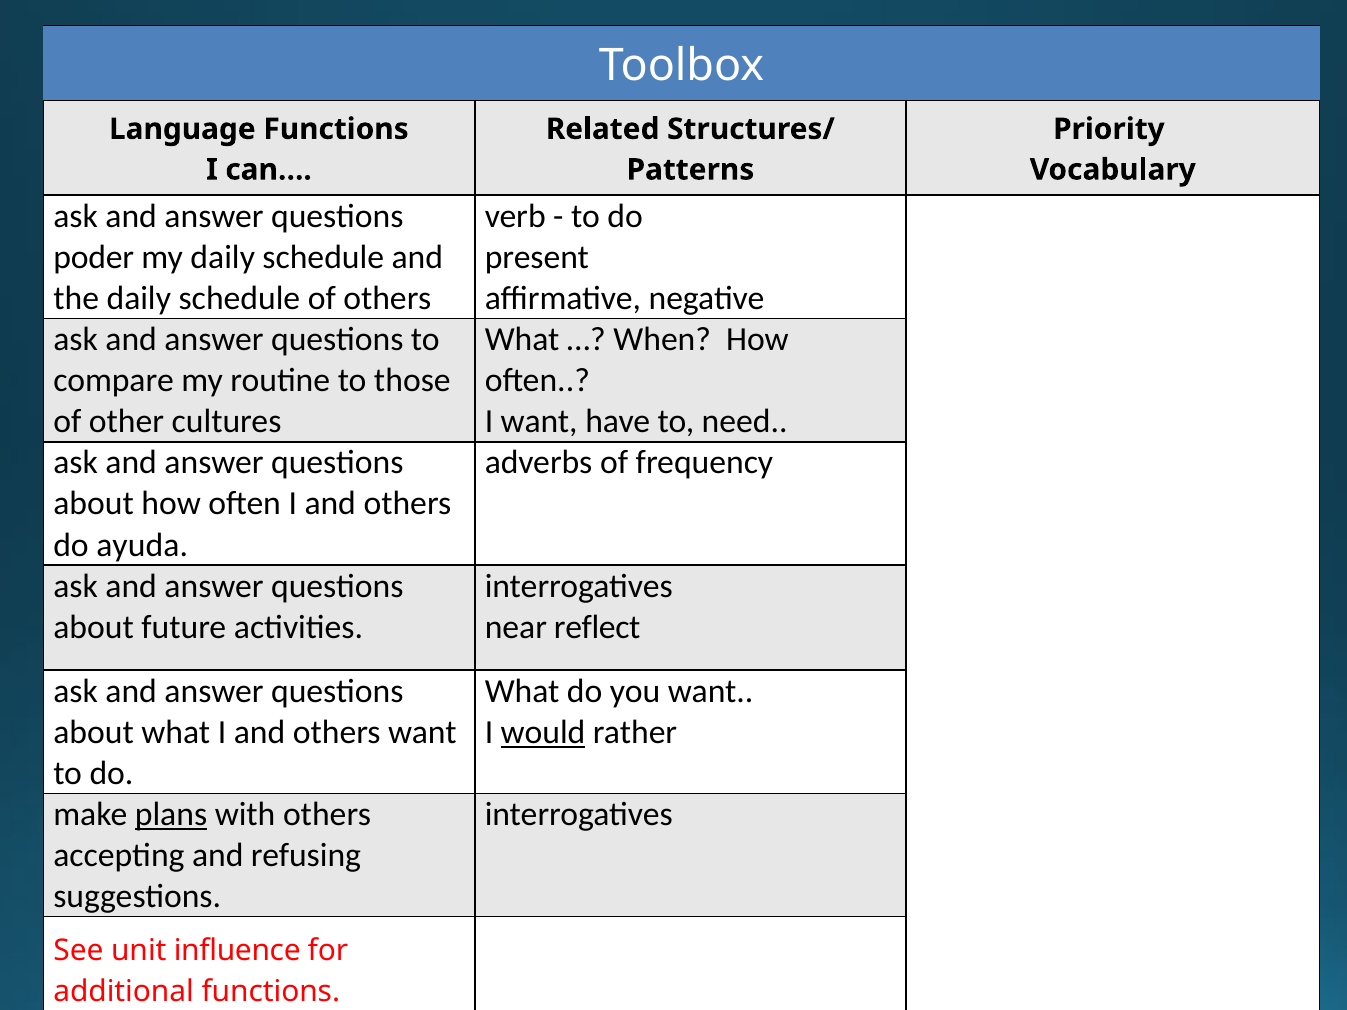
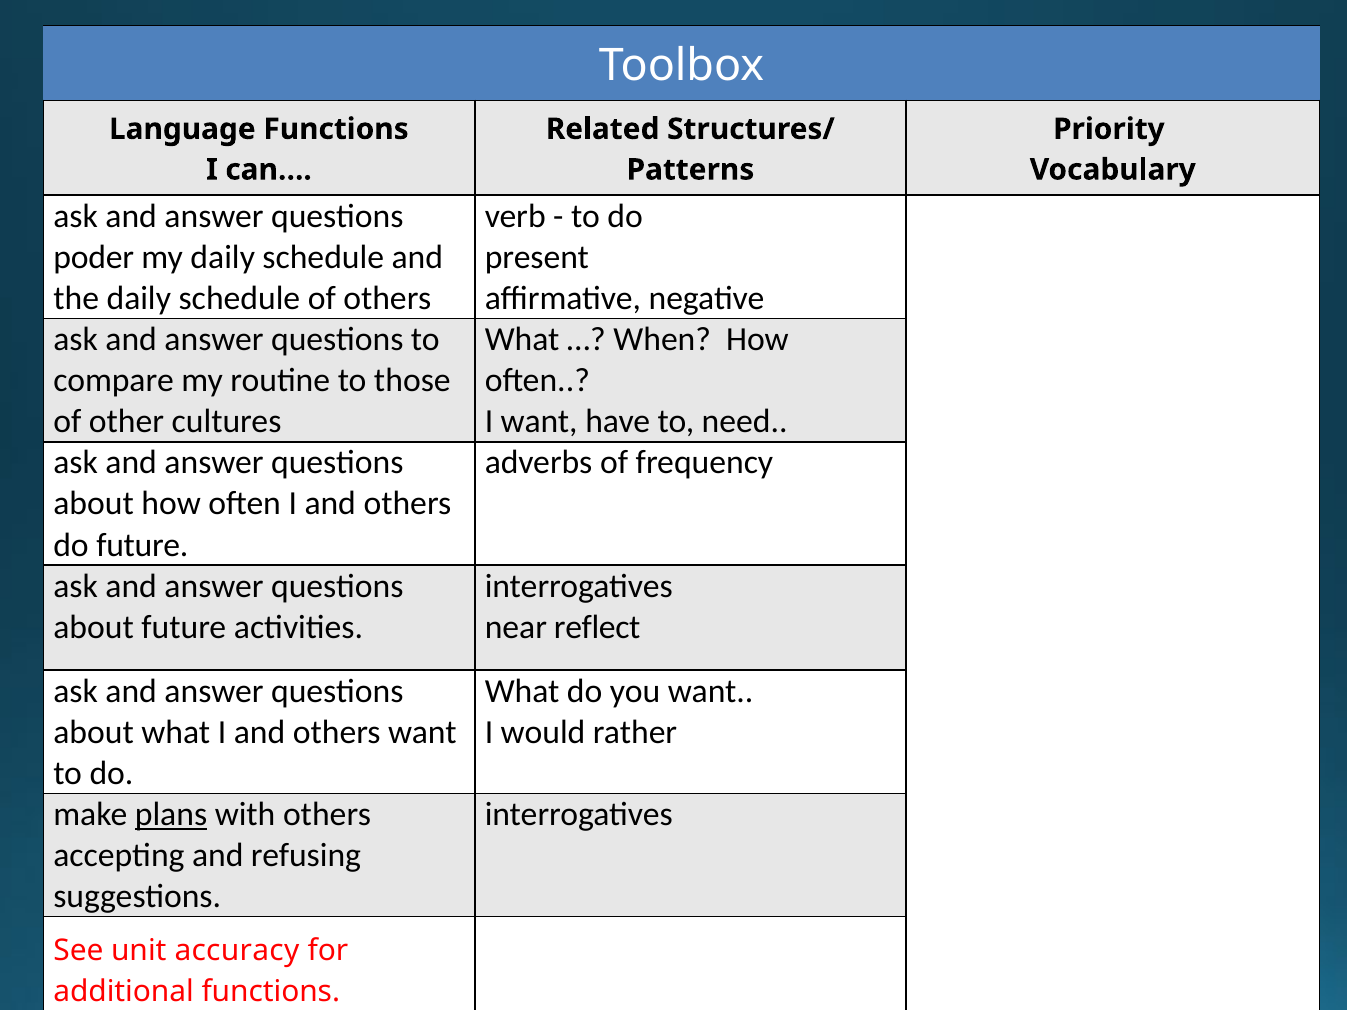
do ayuda: ayuda -> future (142, 545)
would underline: present -> none (543, 732)
influence: influence -> accuracy (237, 951)
